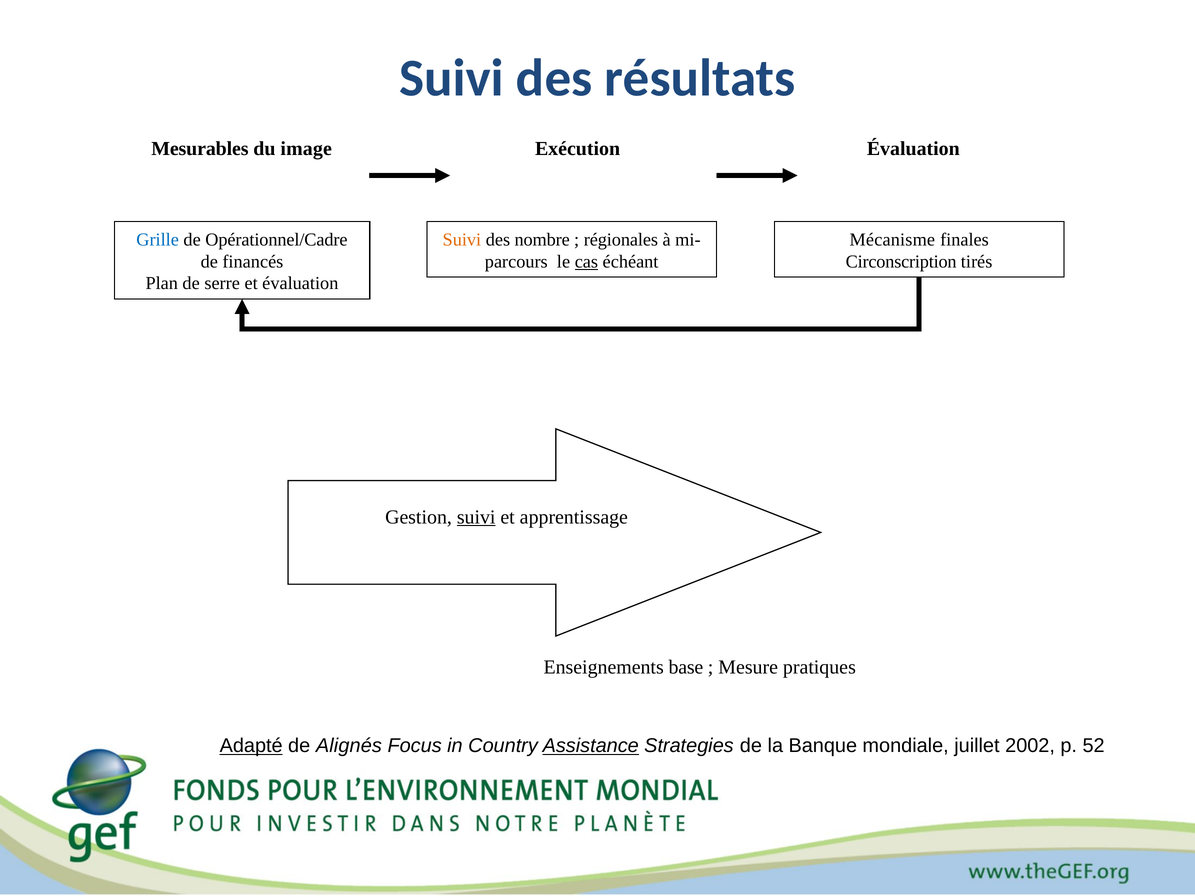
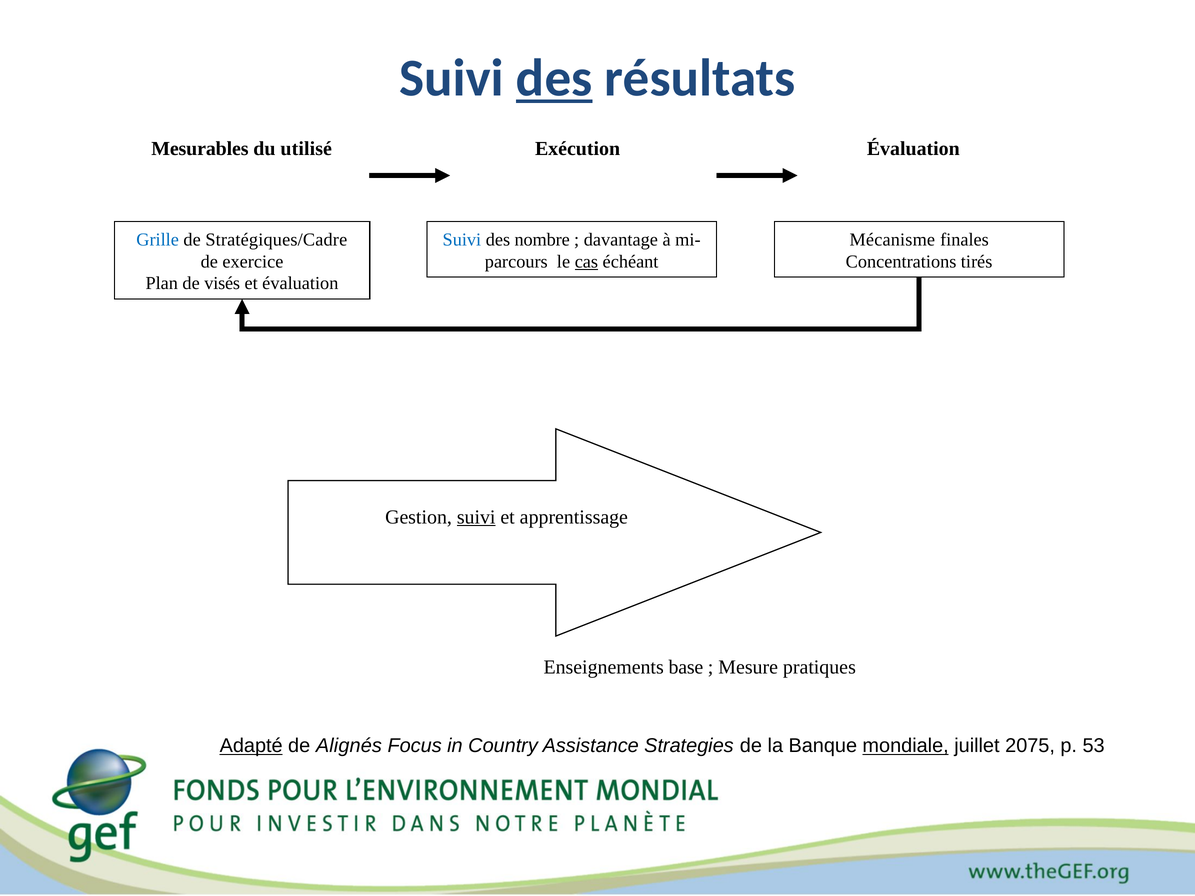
des underline: none -> present (554, 78)
image: image -> utilisé (306, 149)
Opérationnel/Cadre: Opérationnel/Cadre -> Stratégiques/Cadre (276, 240)
Suivi colour: orange -> blue (462, 240)
régionales: régionales -> davantage (621, 240)
financés: financés -> exercice (253, 262)
Circonscription: Circonscription -> Concentrations (901, 262)
serre: serre -> visés (222, 284)
Assistance underline: present -> none (591, 746)
mondiale underline: none -> present (906, 746)
2002: 2002 -> 2075 (1030, 746)
52: 52 -> 53 (1094, 746)
